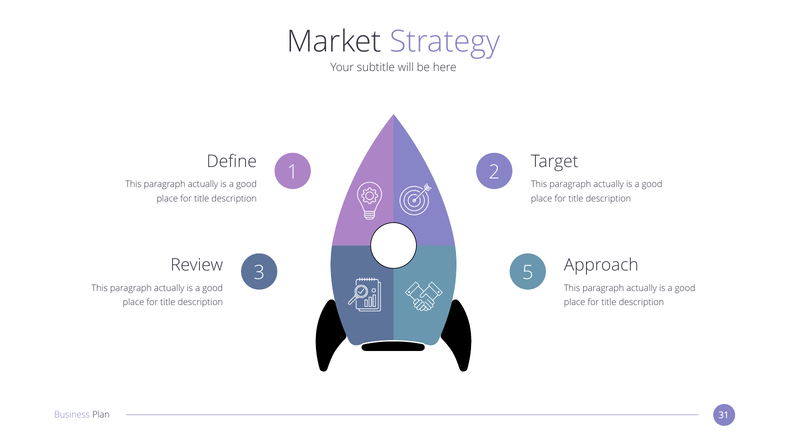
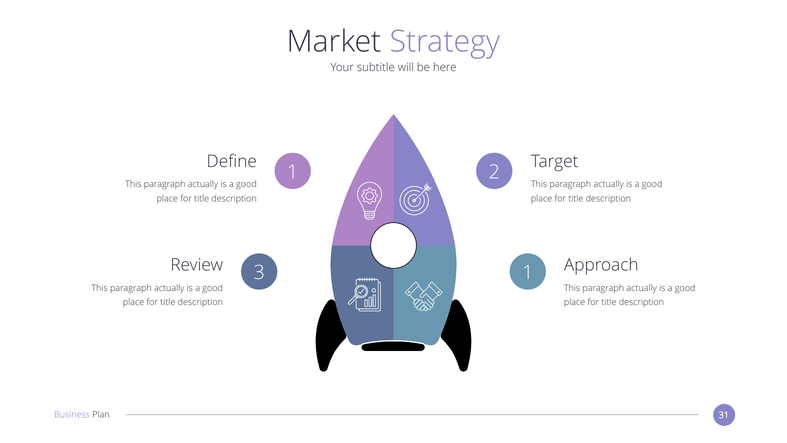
3 5: 5 -> 1 (528, 273)
